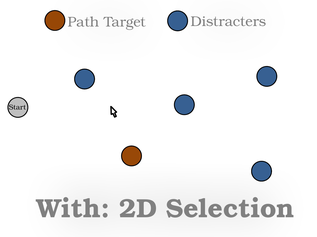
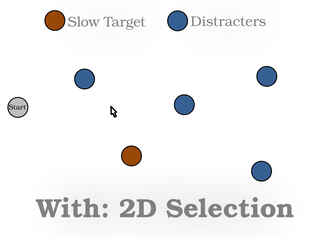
Path: Path -> Slow (84, 22)
